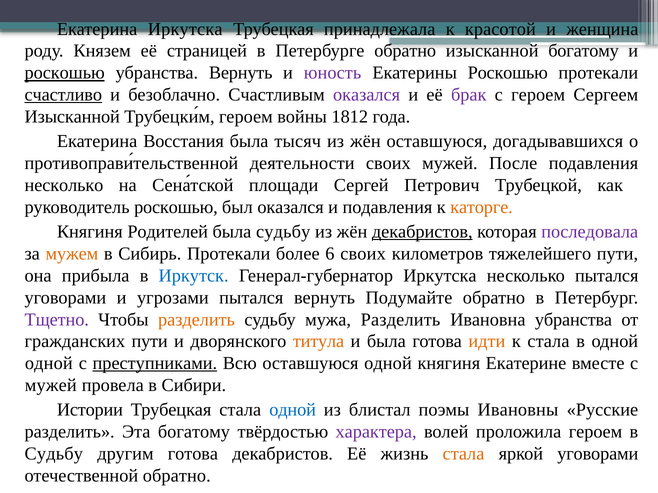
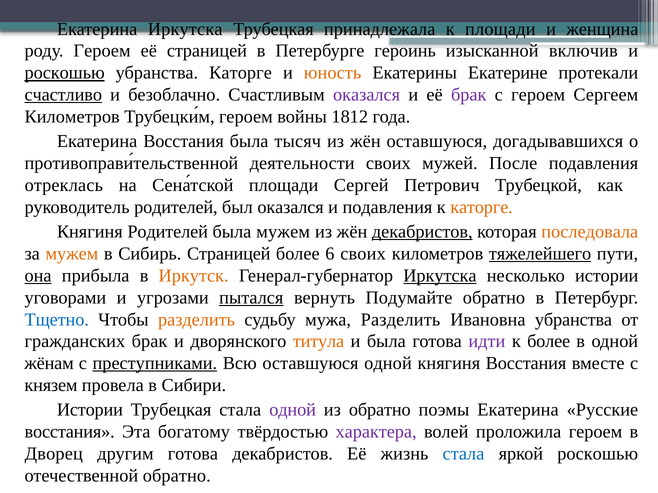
к красотой: красотой -> площади (500, 29)
роду Князем: Князем -> Героем (102, 51)
Петербурге обратно: обратно -> героинь (405, 51)
изысканной богатому: богатому -> включив (583, 51)
убранства Вернуть: Вернуть -> Каторге (241, 73)
юность colour: purple -> orange (333, 73)
Екатерины Роскошью: Роскошью -> Екатерине (508, 73)
Изысканной: Изысканной -> Километров (72, 117)
несколько: несколько -> отреклась (64, 185)
руководитель роскошью: роскошью -> родителей (176, 207)
была судьбу: судьбу -> мужем (283, 232)
последовала colour: purple -> orange (590, 232)
Сибирь Протекали: Протекали -> Страницей (229, 254)
тяжелейшего underline: none -> present (540, 254)
она underline: none -> present (38, 276)
Иркутск colour: blue -> orange (194, 276)
Иркутска underline: none -> present (440, 276)
несколько пытался: пытался -> истории (607, 276)
пытался underline: none -> present (251, 298)
Тщетно colour: purple -> blue (57, 320)
гражданских пути: пути -> брак (150, 342)
идти colour: orange -> purple (487, 342)
к стала: стала -> более (549, 342)
одной: одной -> жёнам (49, 364)
княгиня Екатерине: Екатерине -> Восстания (526, 364)
мужей: мужей -> князем (51, 386)
одной colour: blue -> purple (293, 410)
из блистал: блистал -> обратно (380, 410)
поэмы Ивановны: Ивановны -> Екатерина (518, 410)
разделить: разделить -> восстания (70, 432)
Судьбу: Судьбу -> Дворец (54, 454)
стала colour: orange -> blue (463, 454)
яркой уговорами: уговорами -> роскошью (598, 454)
